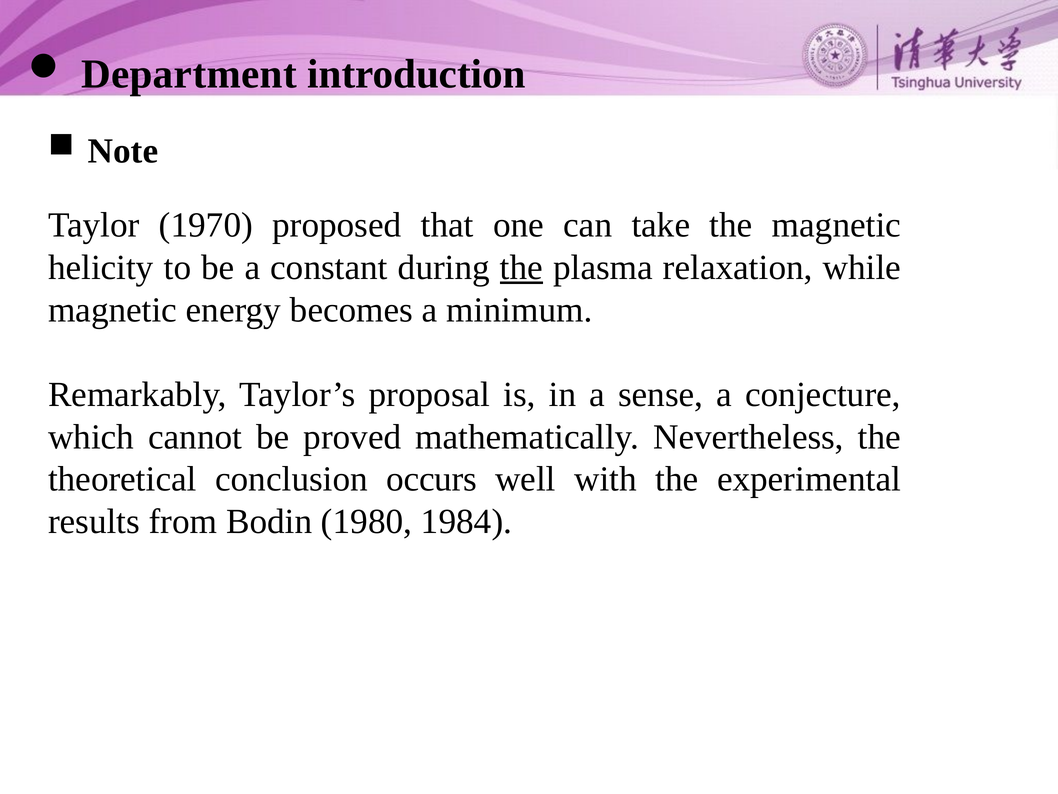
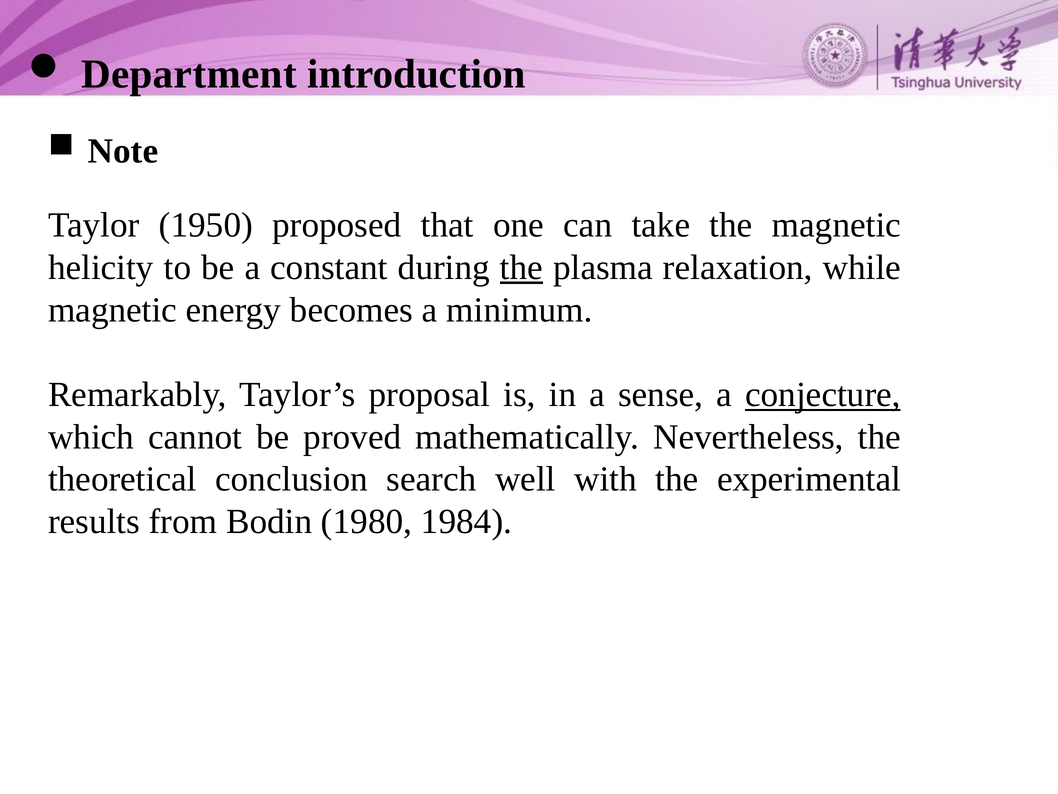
1970: 1970 -> 1950 (206, 225)
conjecture underline: none -> present (823, 394)
occurs: occurs -> search (431, 479)
